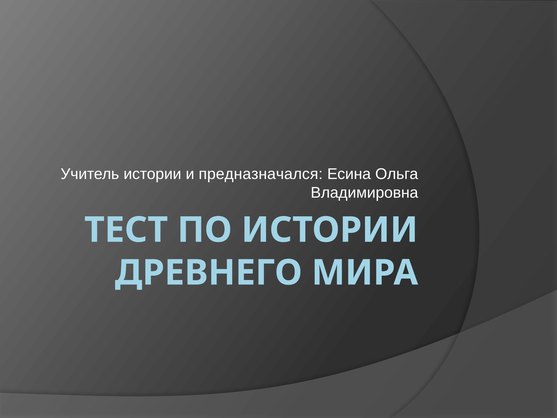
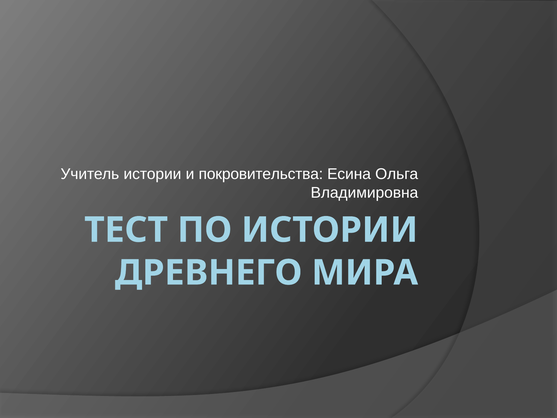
предназначался: предназначался -> покровительства (261, 174)
